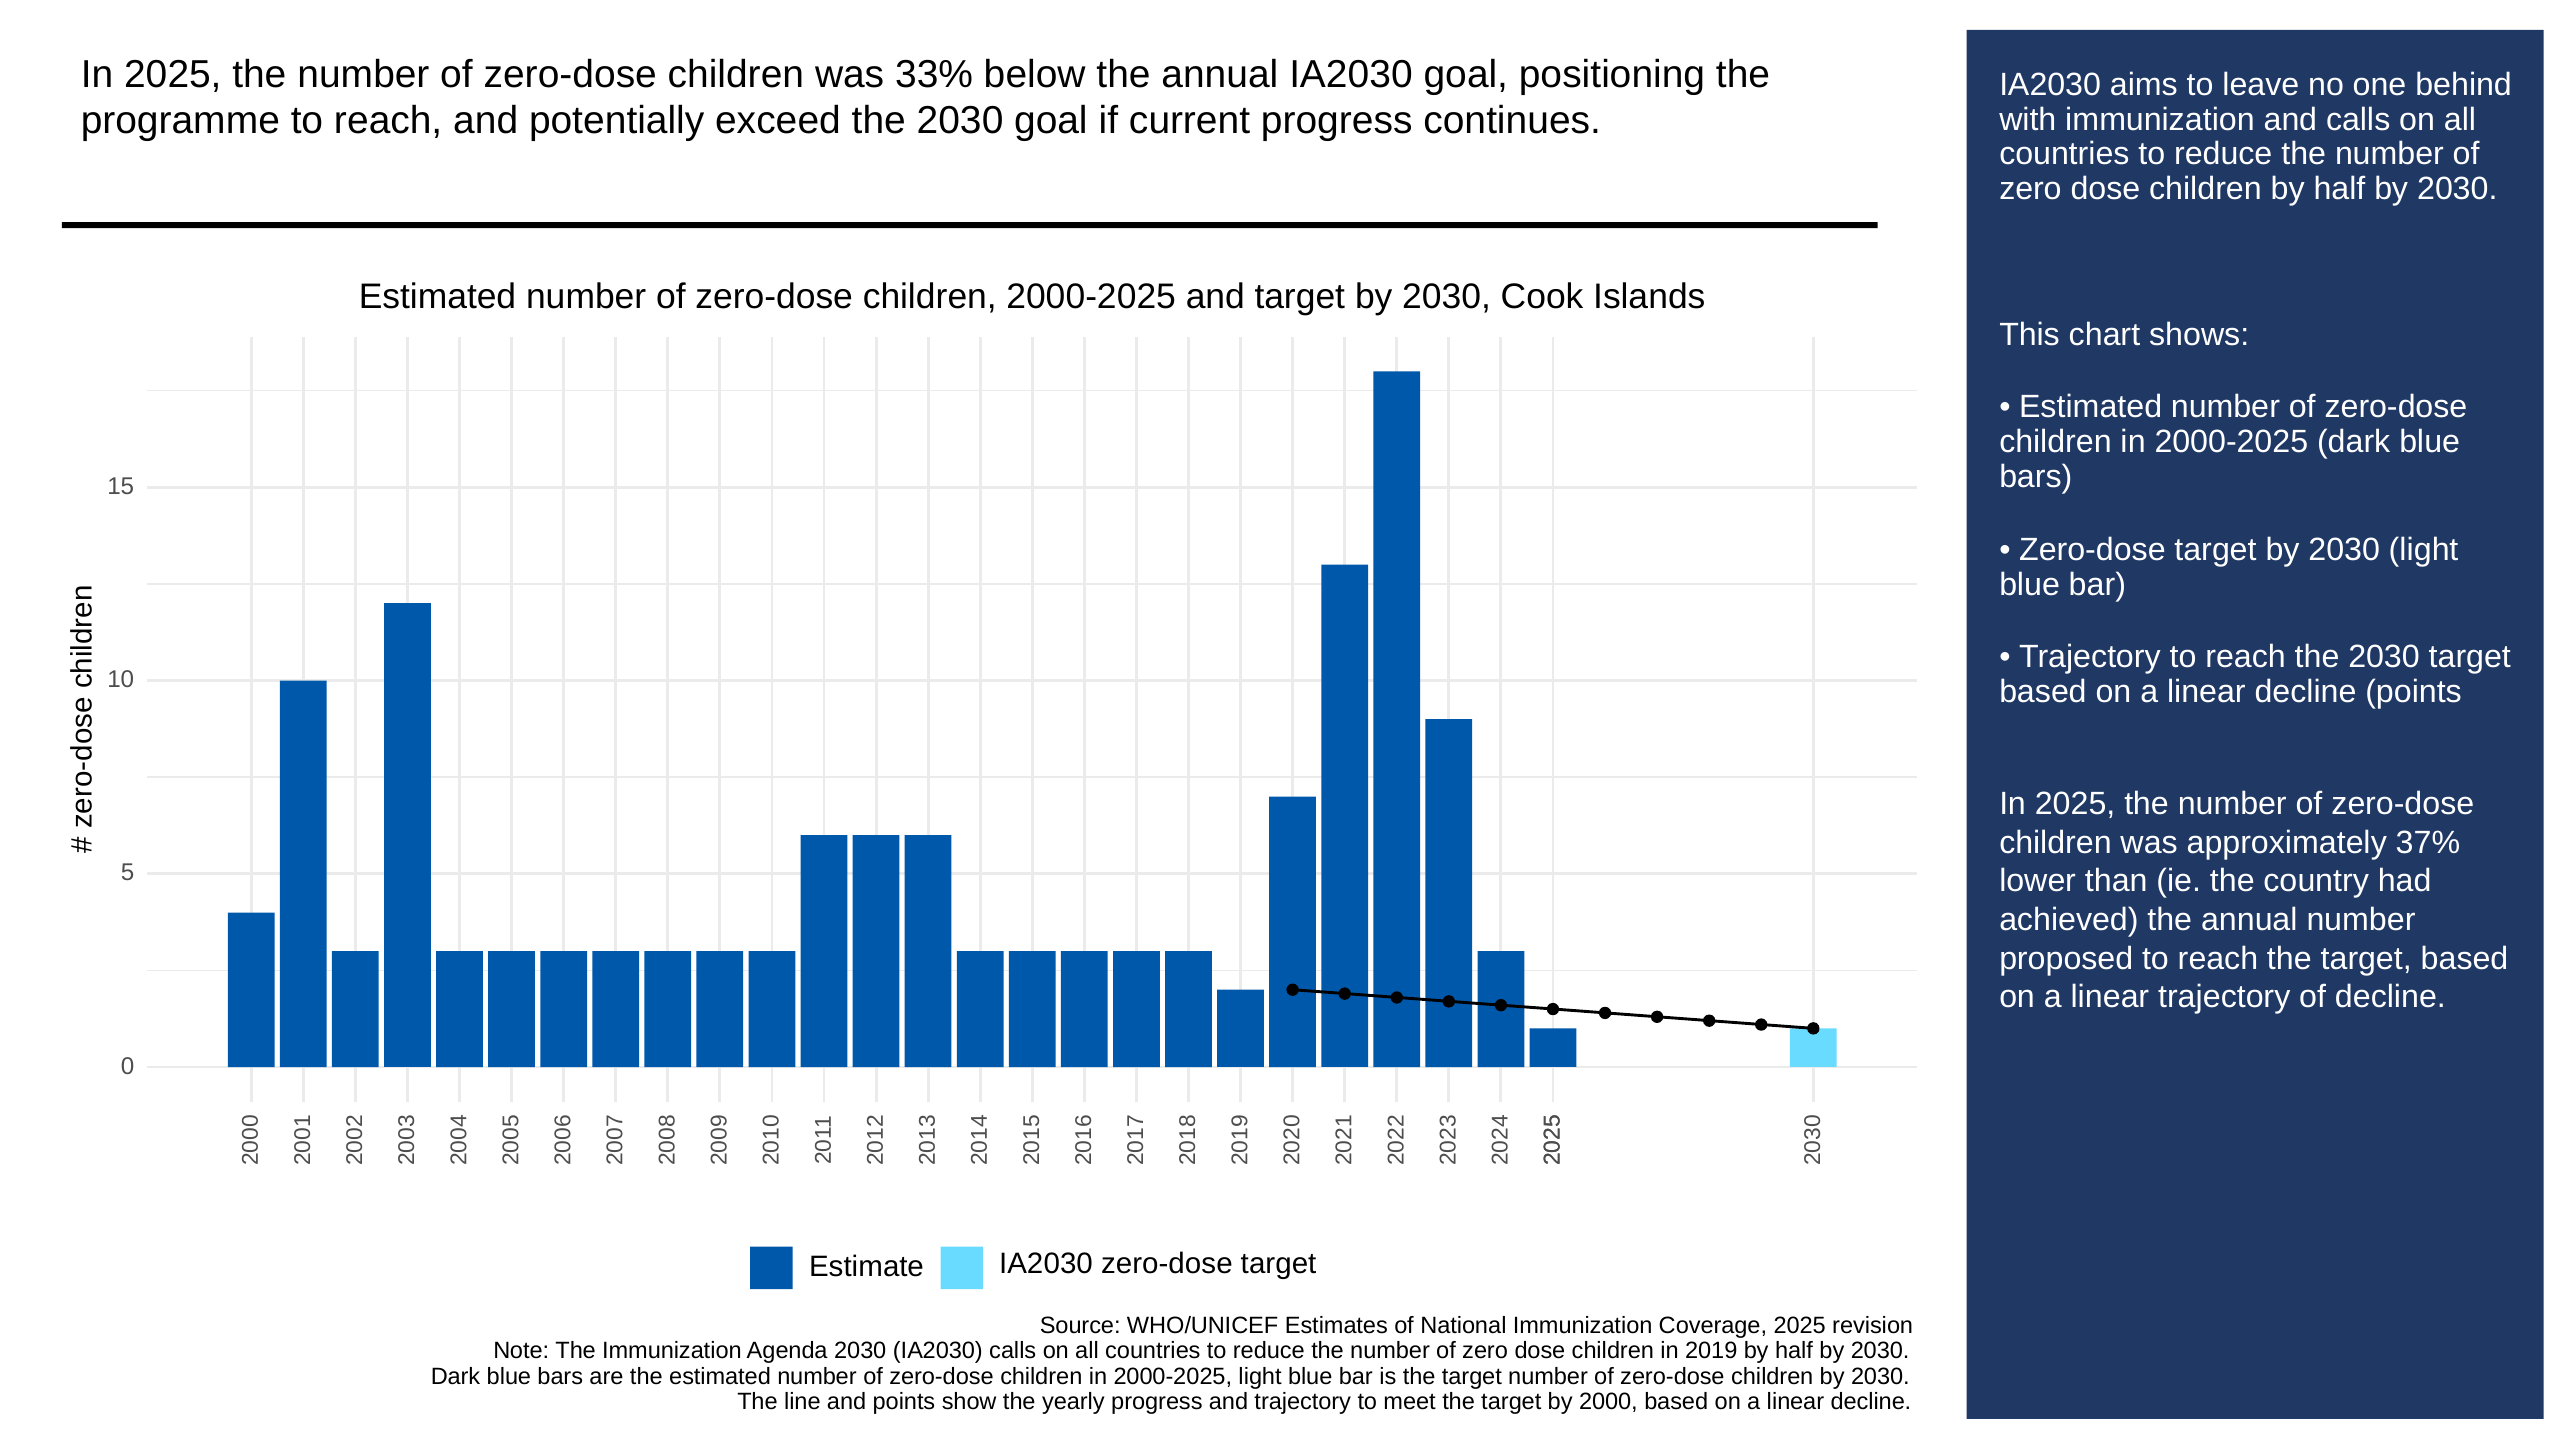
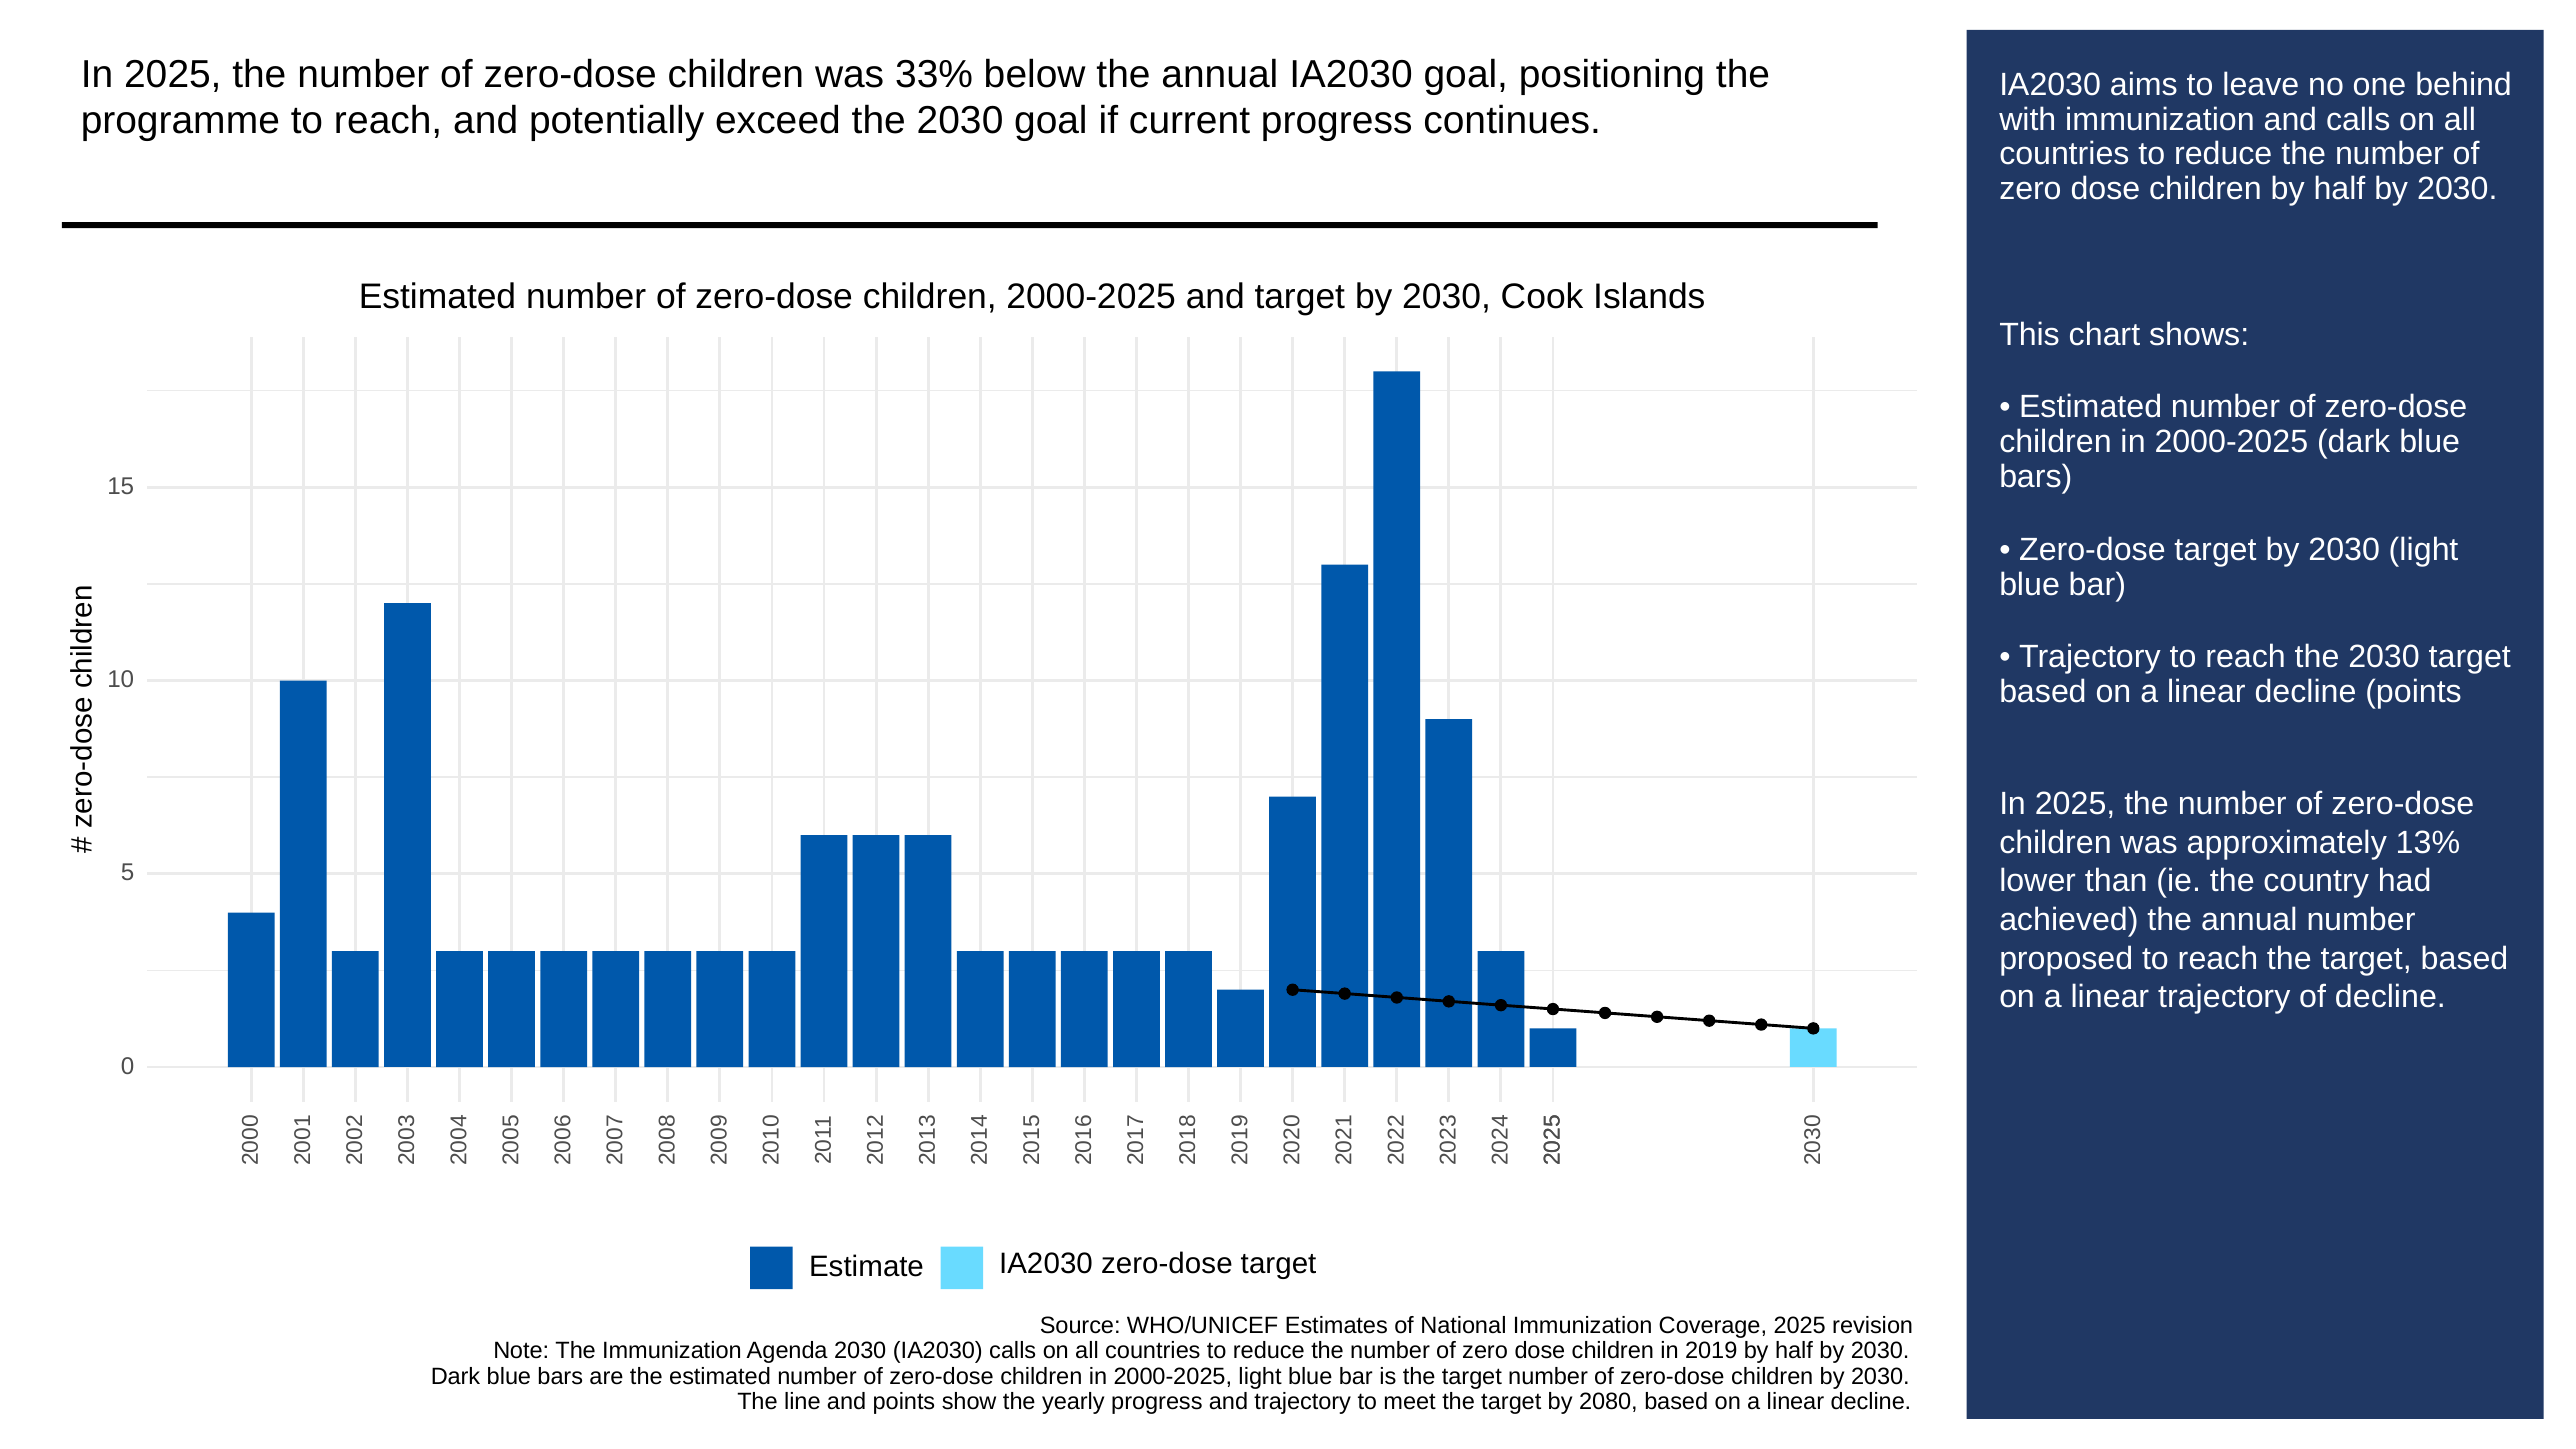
37%: 37% -> 13% (2428, 842)
2000: 2000 -> 2080 (1608, 1402)
